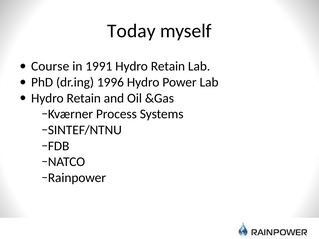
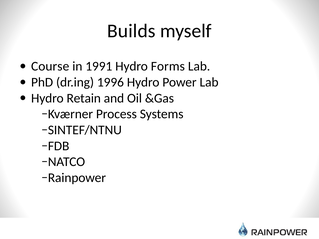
Today: Today -> Builds (131, 31)
1991 Hydro Retain: Retain -> Forms (168, 66)
